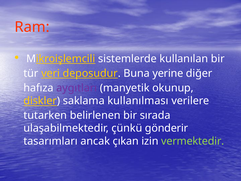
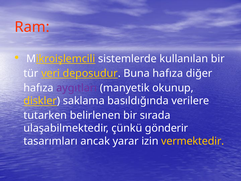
Buna yerine: yerine -> hafıza (168, 73)
kullanılması: kullanılması -> basıldığında (138, 101)
çıkan: çıkan -> yarar (126, 141)
vermektedir colour: light green -> yellow (193, 141)
